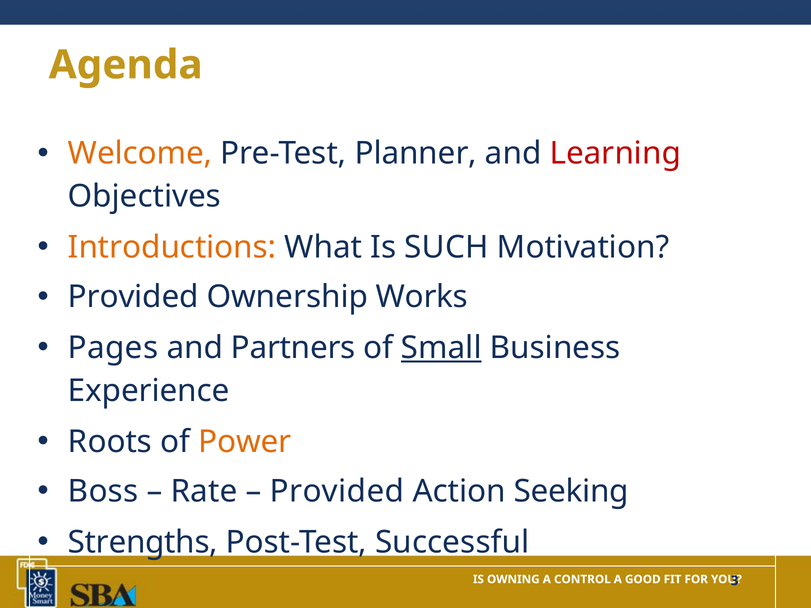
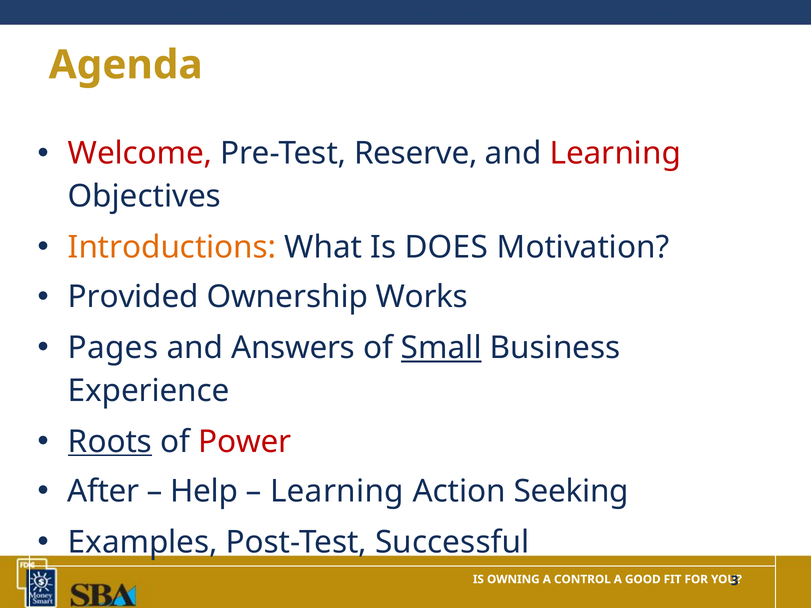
Welcome colour: orange -> red (140, 154)
Planner: Planner -> Reserve (416, 154)
SUCH: SUCH -> DOES (446, 247)
Partners: Partners -> Answers (293, 348)
Roots underline: none -> present (110, 442)
Power colour: orange -> red (245, 442)
Boss: Boss -> After (103, 492)
Rate: Rate -> Help (204, 492)
Provided: Provided -> Learning (337, 492)
Strengths: Strengths -> Examples (143, 543)
